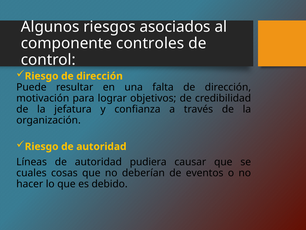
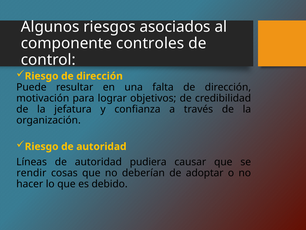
cuales: cuales -> rendir (31, 173)
eventos: eventos -> adoptar (205, 173)
